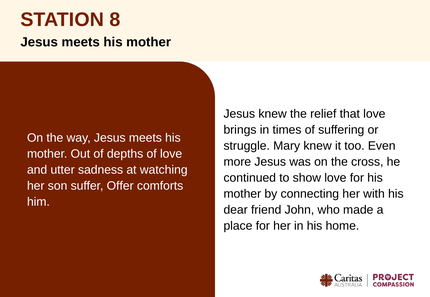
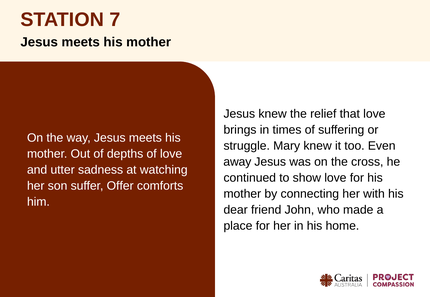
8: 8 -> 7 (115, 20)
more: more -> away (237, 162)
